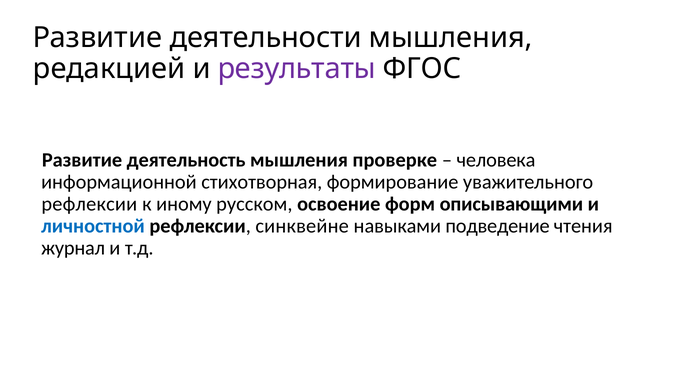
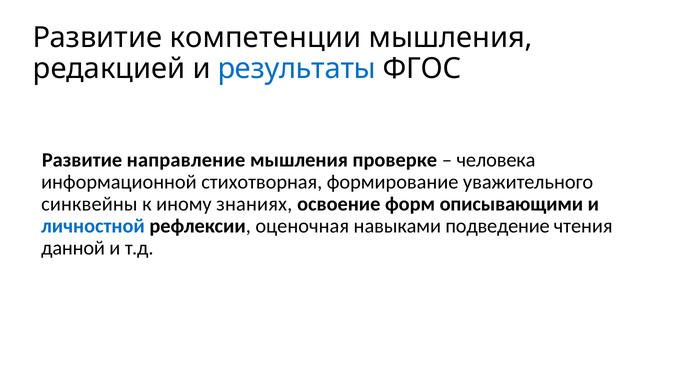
деятельности: деятельности -> компетенции (265, 38)
результаты colour: purple -> blue (297, 69)
деятельность: деятельность -> направление (186, 160)
рефлексии: рефлексии -> синквейны (89, 204)
русском: русском -> знаниях (254, 204)
синквейне: синквейне -> оценочная (302, 226)
журнал: журнал -> данной (73, 248)
